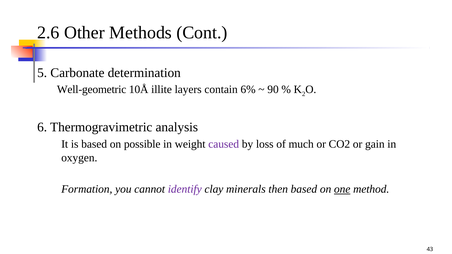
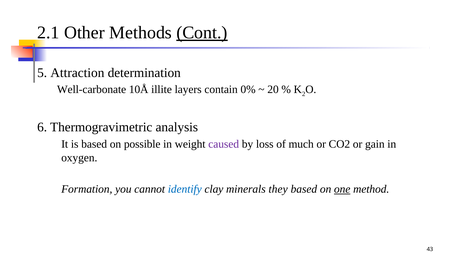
2.6: 2.6 -> 2.1 (48, 33)
Cont underline: none -> present (202, 33)
Carbonate: Carbonate -> Attraction (77, 73)
Well-geometric: Well-geometric -> Well-carbonate (92, 90)
6%: 6% -> 0% (248, 90)
90: 90 -> 20 (273, 90)
identify colour: purple -> blue (185, 189)
then: then -> they (278, 189)
